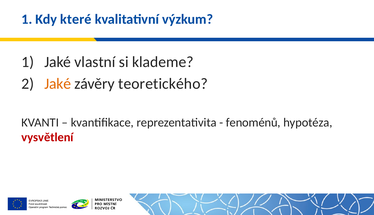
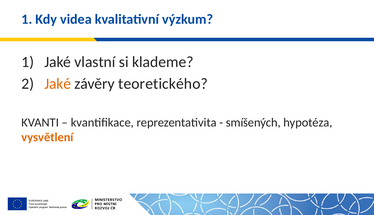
které: které -> videa (76, 19)
fenoménů: fenoménů -> smíšených (253, 123)
vysvětlení colour: red -> orange (47, 138)
